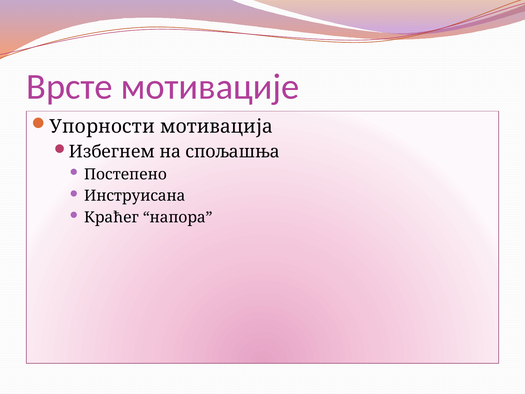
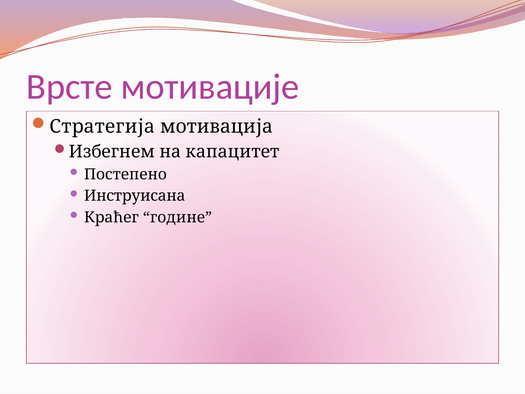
Упорности: Упорности -> Стратегија (102, 126)
спољашња: спољашња -> капацитет (233, 152)
напора: напора -> године (178, 217)
